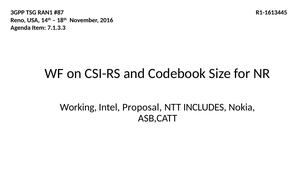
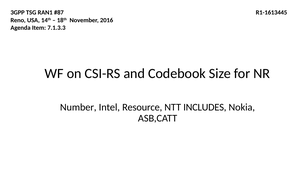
Working: Working -> Number (78, 107)
Proposal: Proposal -> Resource (142, 107)
